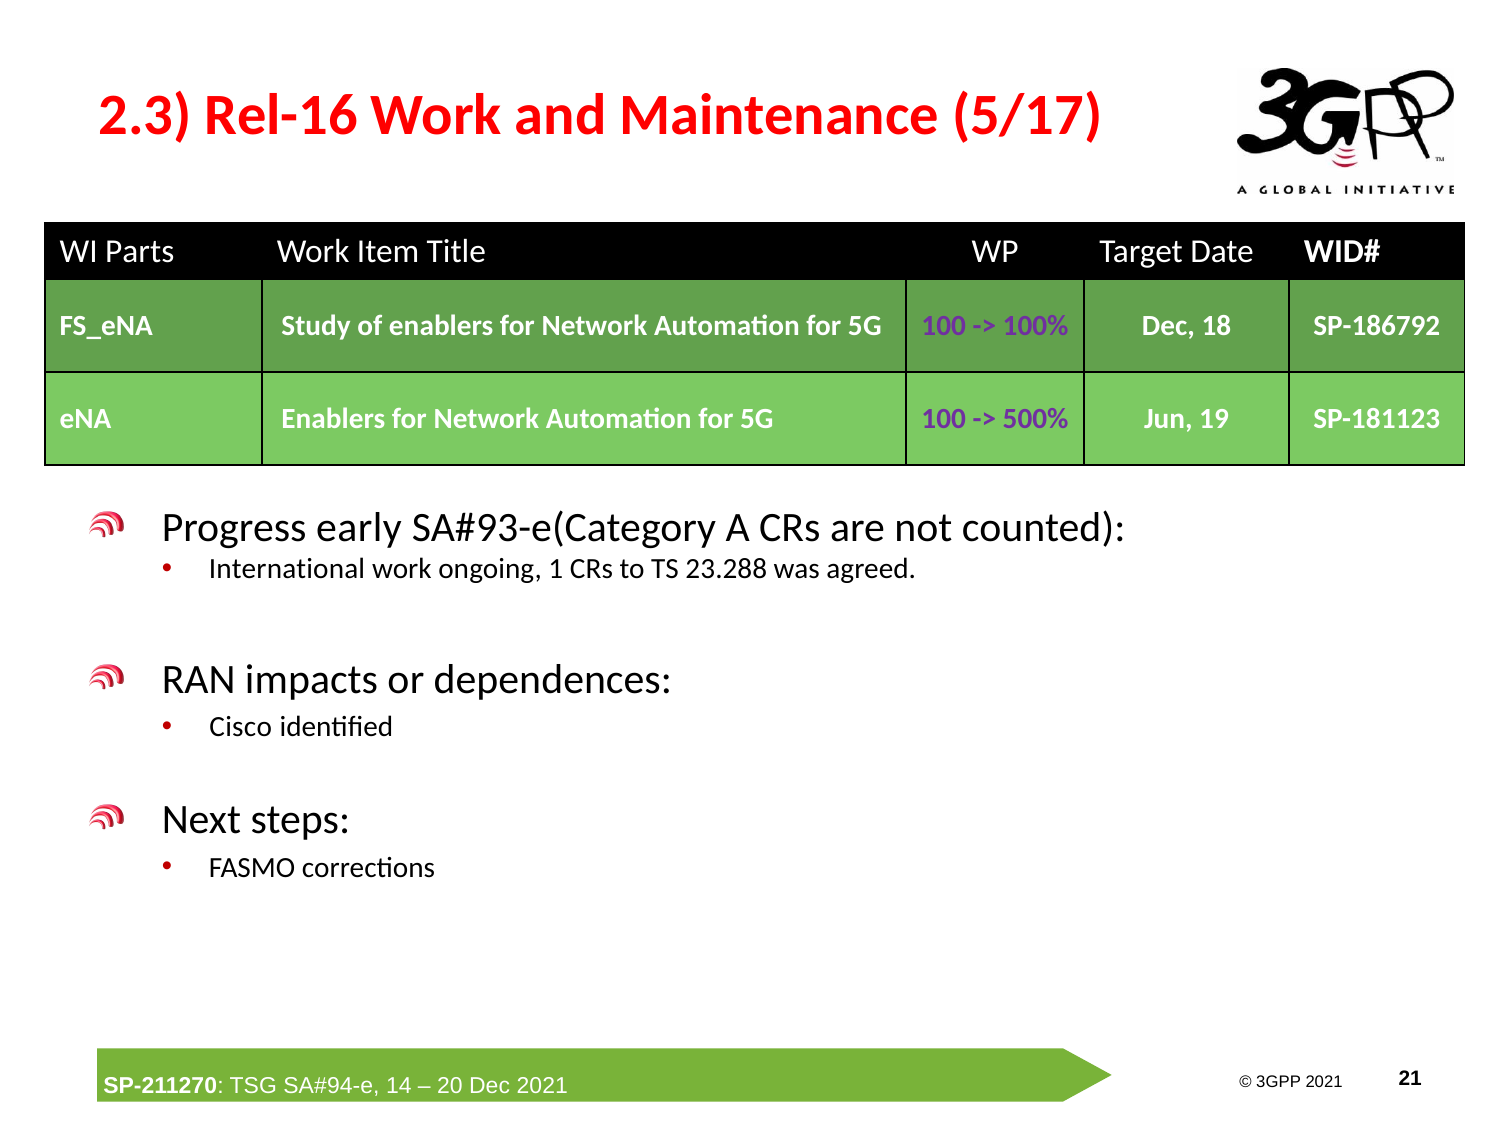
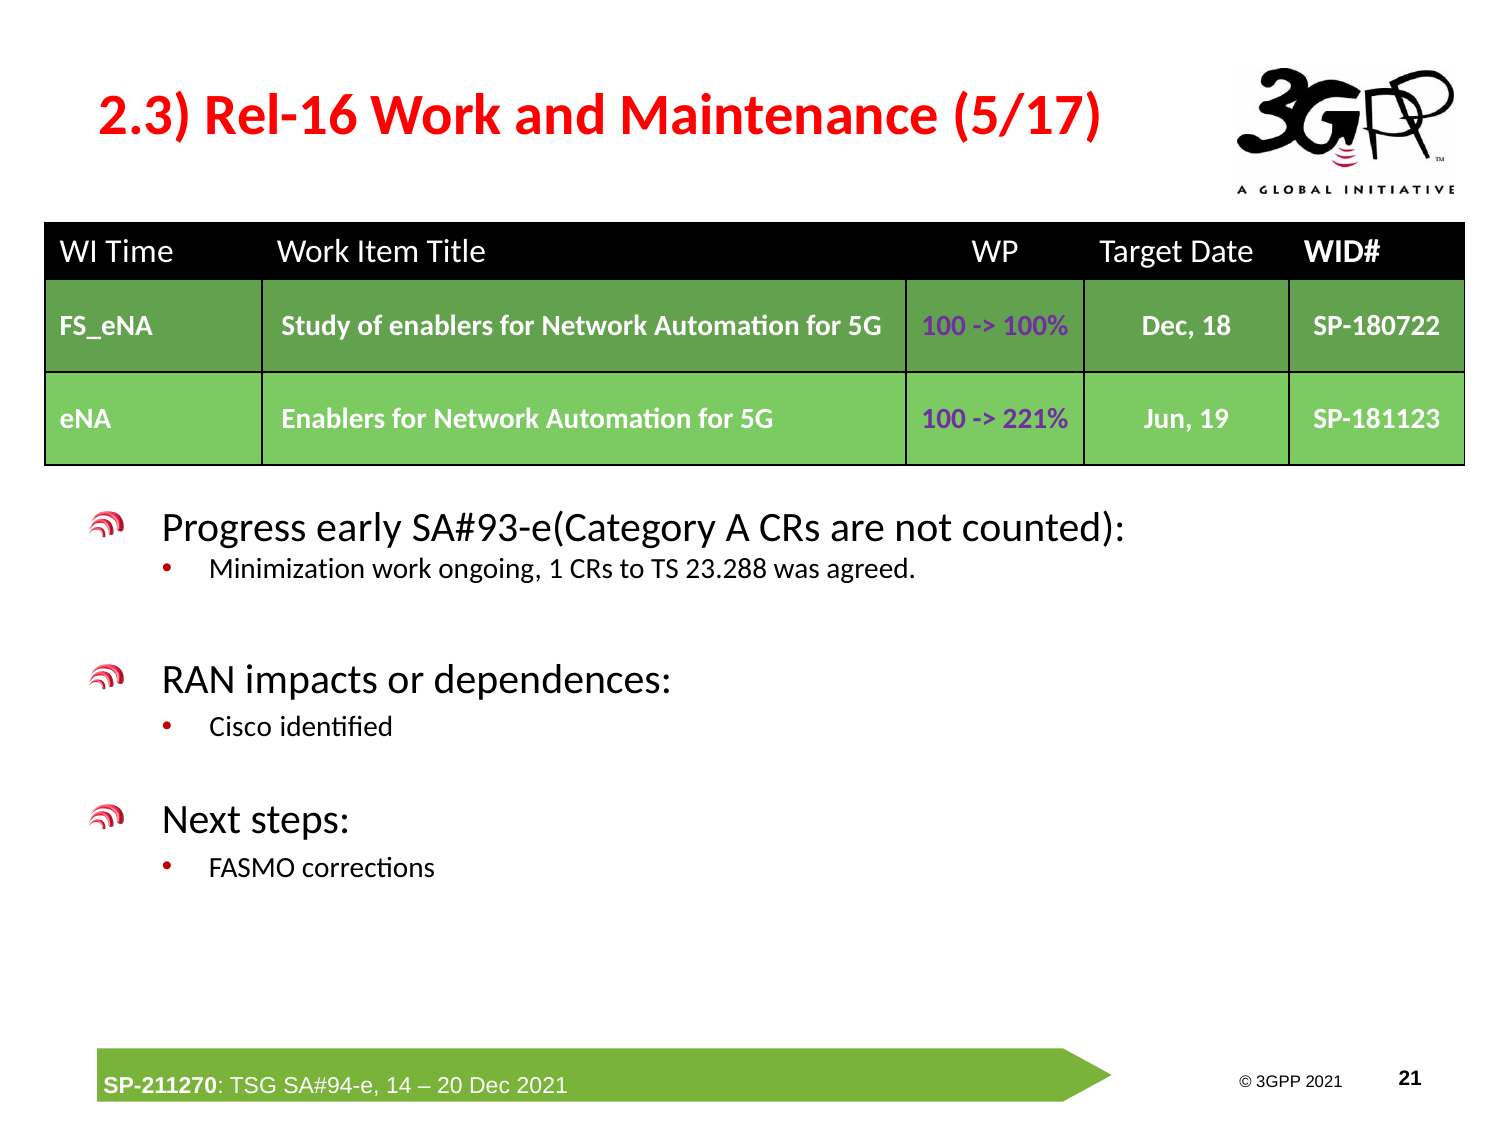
Parts: Parts -> Time (140, 251)
SP-186792: SP-186792 -> SP-180722 (1377, 326)
500%: 500% -> 221% (1036, 419)
International: International -> Minimization (287, 569)
